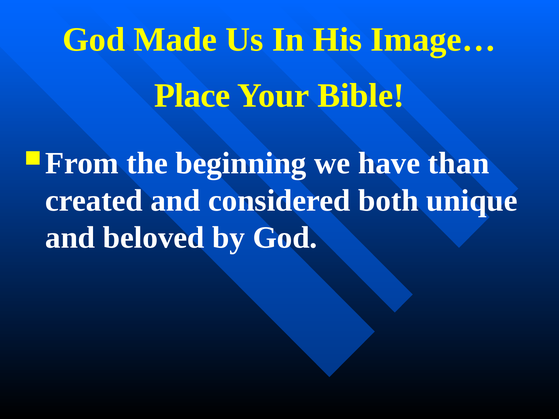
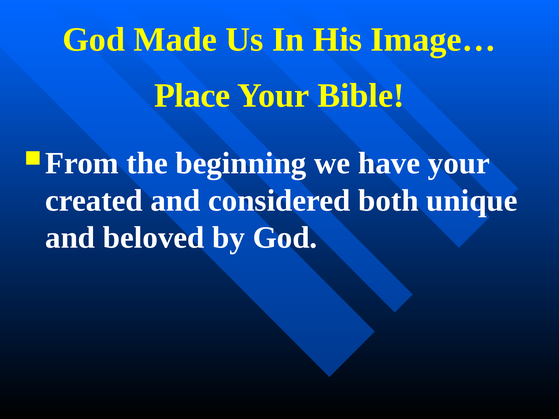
have than: than -> your (459, 163)
